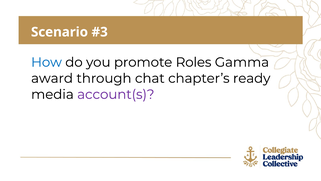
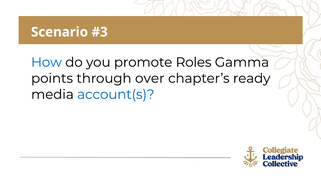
award: award -> points (52, 78)
chat: chat -> over (150, 78)
account(s colour: purple -> blue (116, 94)
